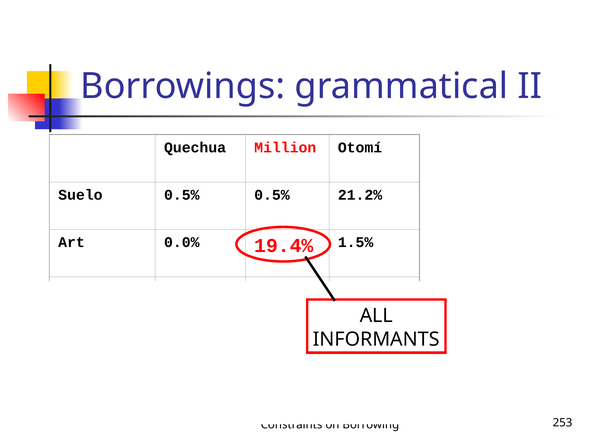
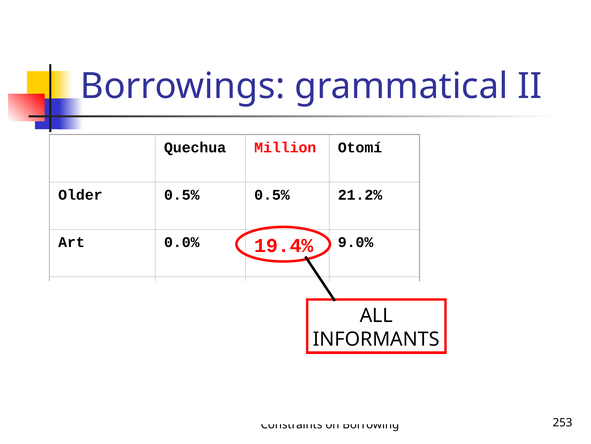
Suelo: Suelo -> Older (80, 195)
1.5%: 1.5% -> 9.0% (356, 242)
